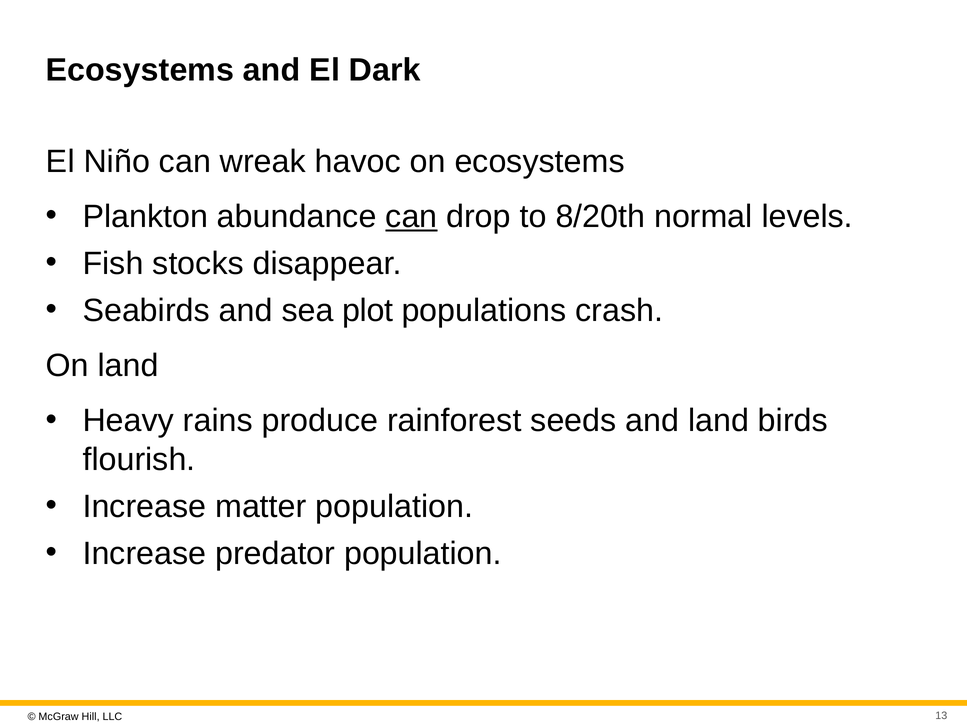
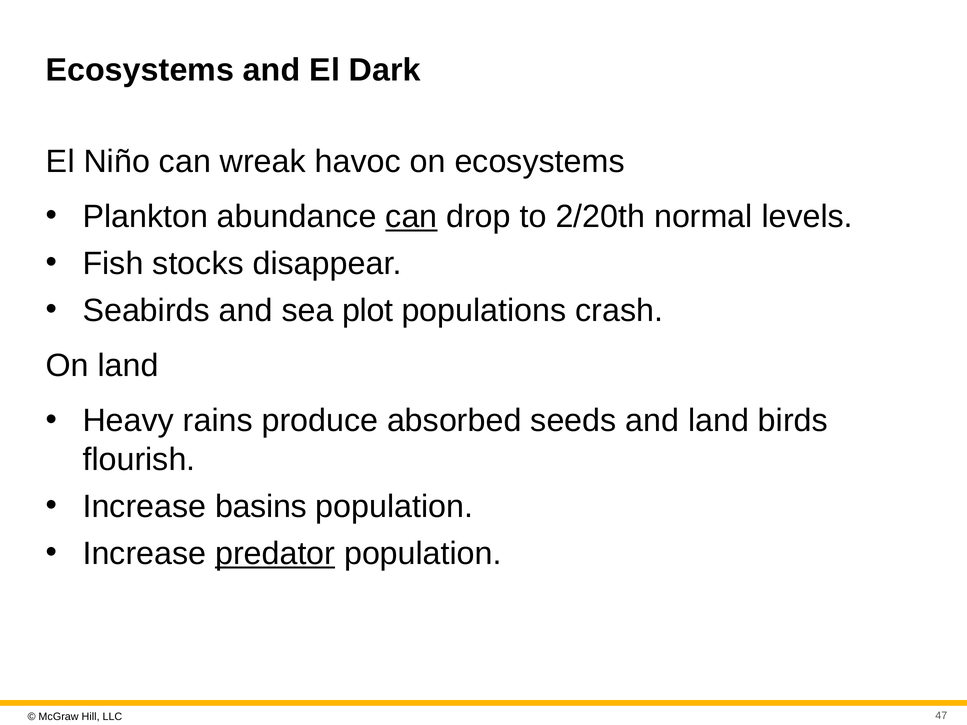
8/20th: 8/20th -> 2/20th (600, 217)
rainforest: rainforest -> absorbed (454, 421)
matter: matter -> basins (261, 507)
predator underline: none -> present (275, 554)
13: 13 -> 47 (941, 716)
